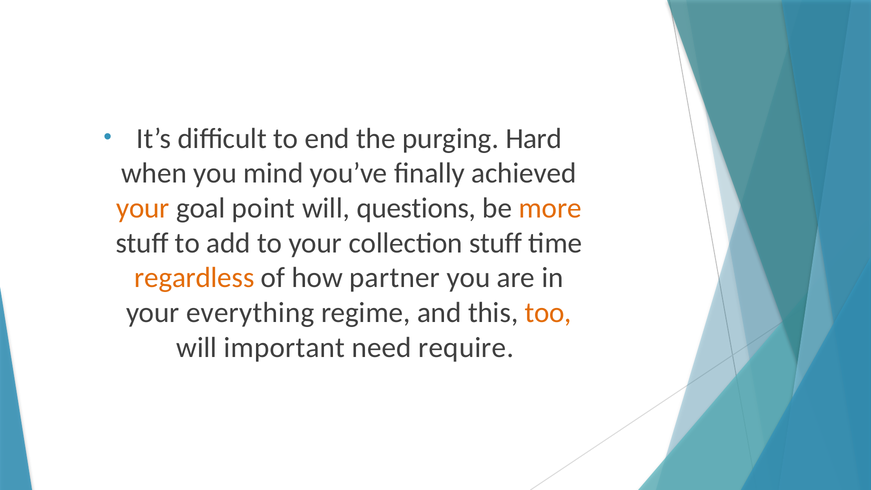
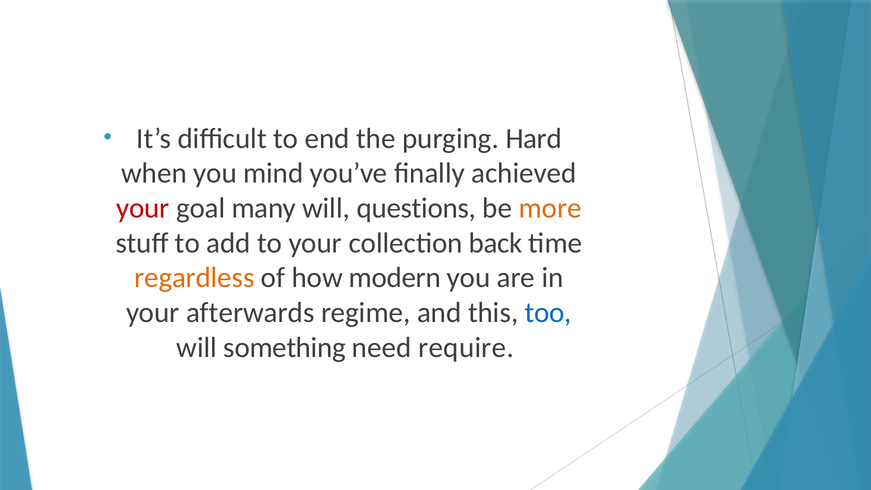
your colour: orange -> red (143, 208)
point: point -> many (264, 208)
collection stuff: stuff -> back (496, 243)
partner: partner -> modern (395, 278)
everything: everything -> afterwards (250, 313)
too colour: orange -> blue (548, 313)
important: important -> something (285, 347)
